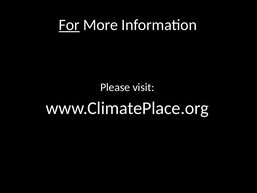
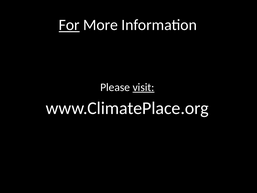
visit underline: none -> present (144, 87)
